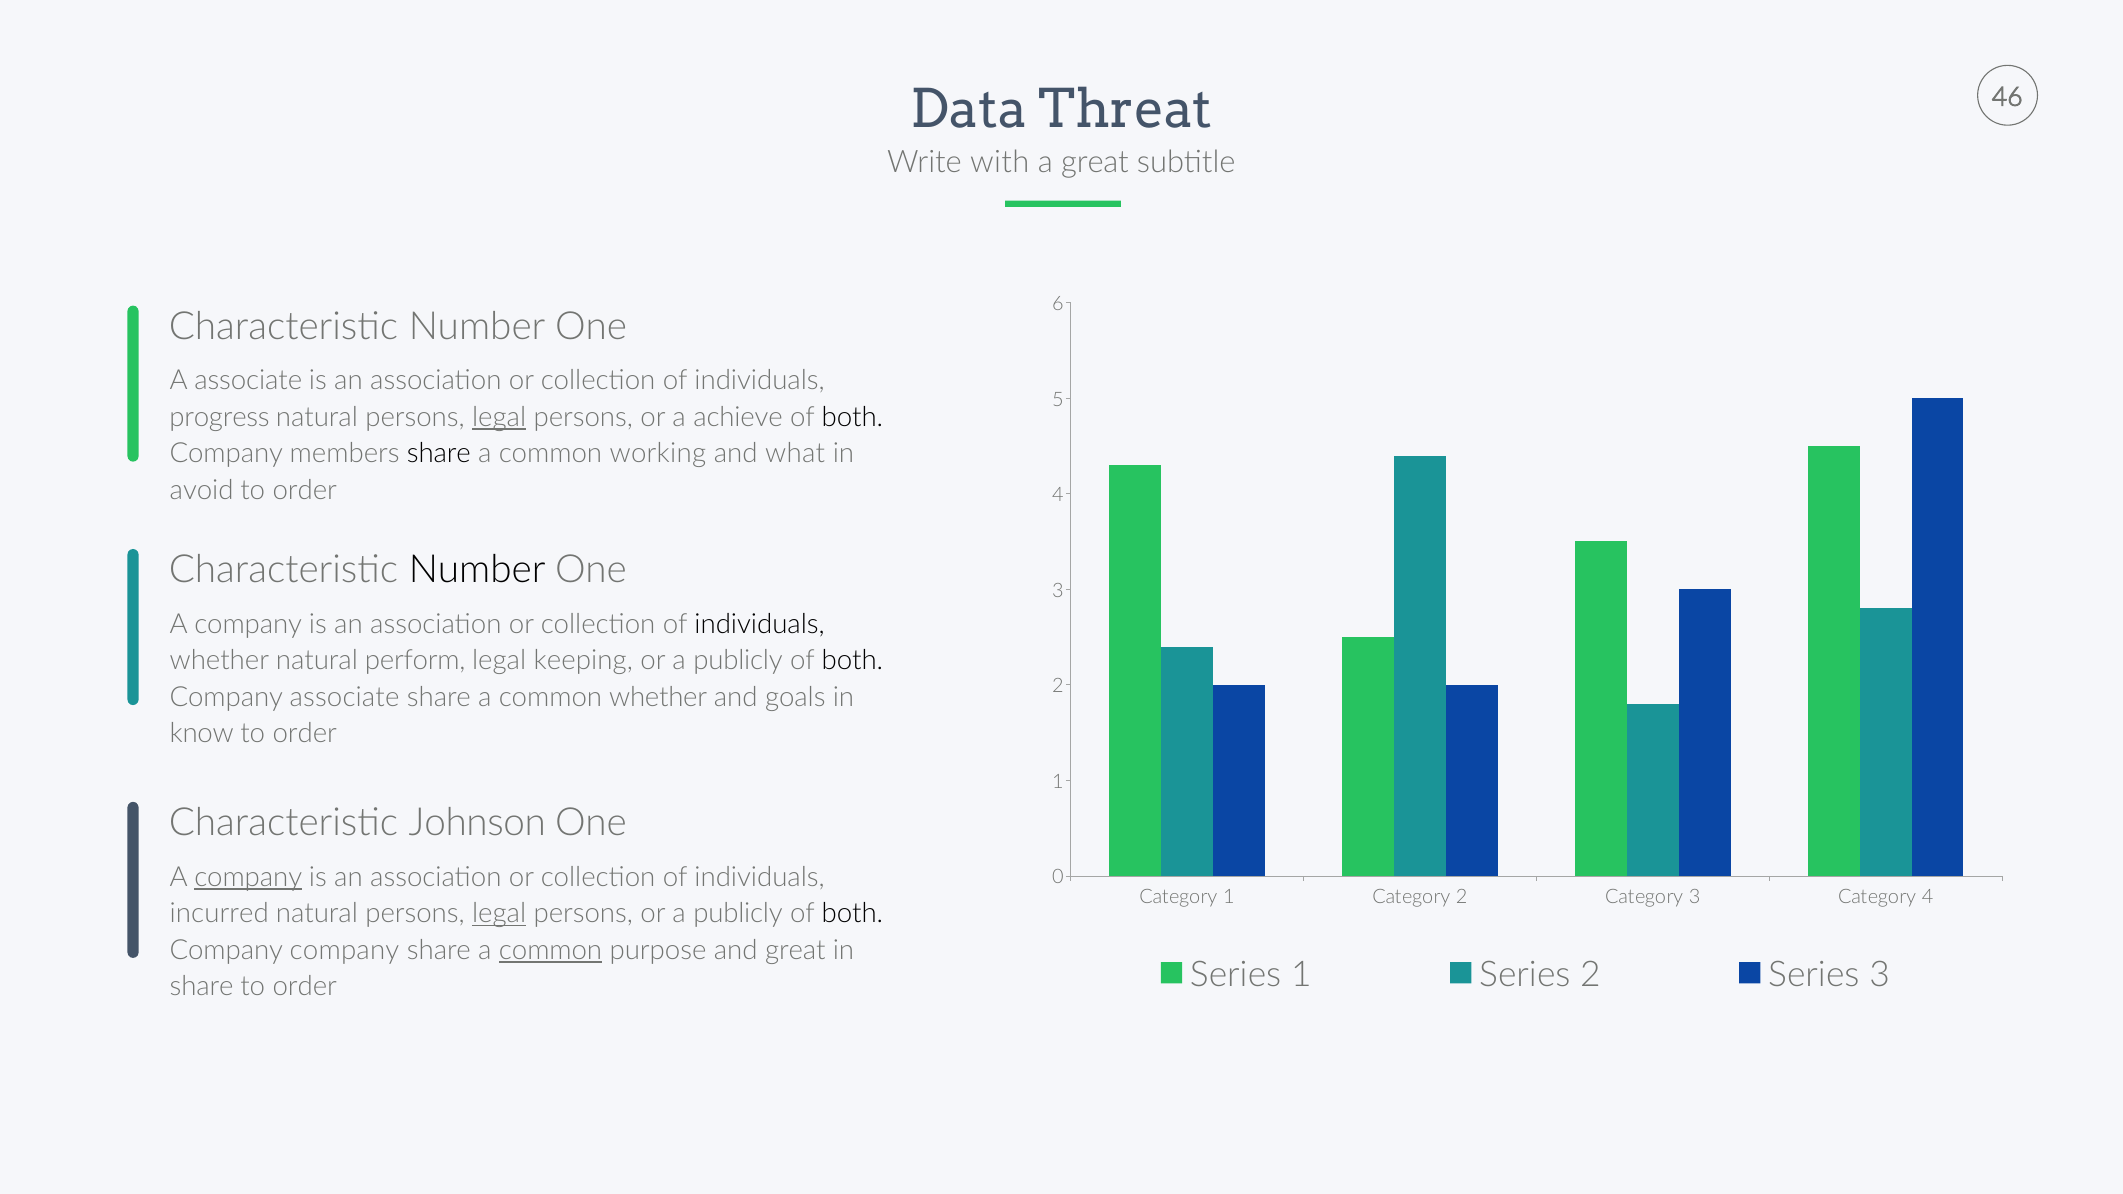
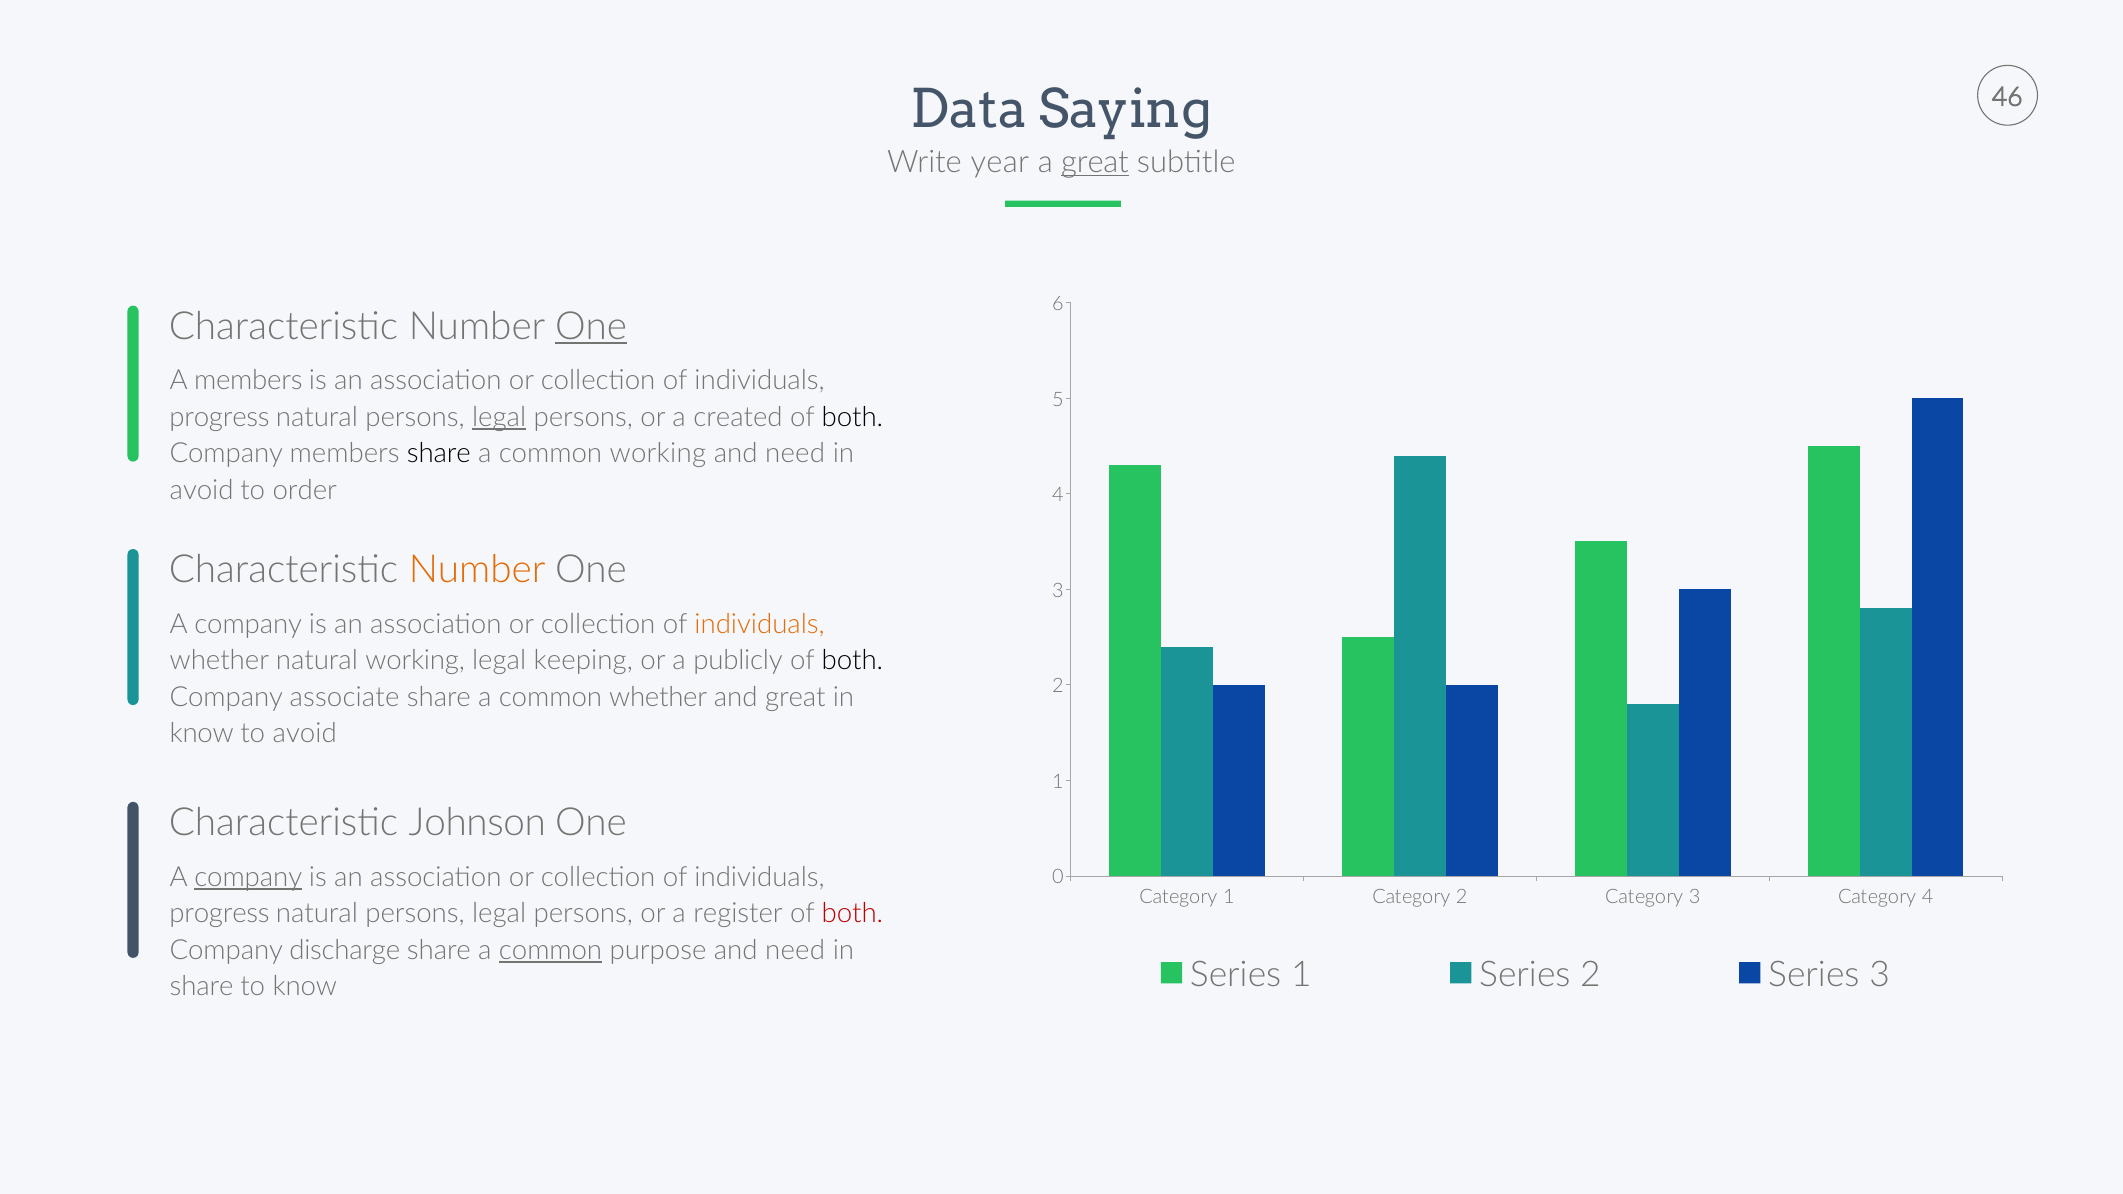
Threat: Threat -> Saying (1125, 110)
with: with -> year (1000, 162)
great underline: none -> present (1095, 162)
One underline: none -> present (591, 327)
A associate: associate -> members (248, 381)
achieve: achieve -> created (738, 417)
what: what -> need (795, 454)
Number colour: black -> orange (477, 570)
individuals colour: black -> orange (760, 624)
natural perform: perform -> working (415, 661)
and goals: goals -> great (795, 697)
order: order -> avoid (305, 734)
incurred: incurred -> progress (220, 914)
legal underline: present -> none (499, 914)
persons or a publicly: publicly -> register (738, 914)
both colour: black -> red (852, 914)
Company company: company -> discharge (345, 950)
purpose and great: great -> need (795, 950)
order: order -> know (305, 987)
